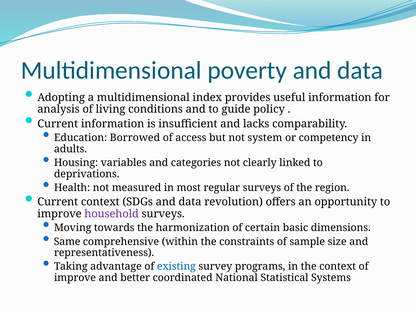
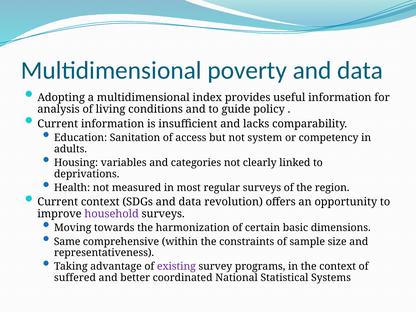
Borrowed: Borrowed -> Sanitation (135, 138)
existing colour: blue -> purple (176, 267)
improve: improve -> suffered (75, 278)
